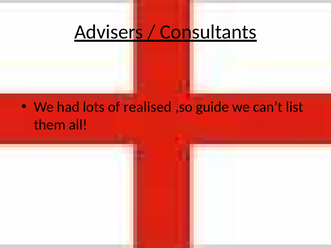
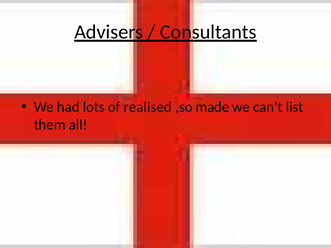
guide: guide -> made (212, 107)
